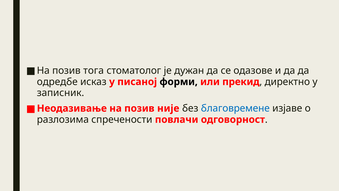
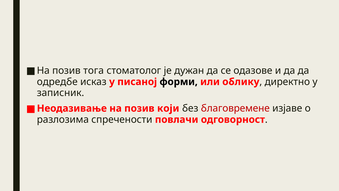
прекид: прекид -> облику (241, 82)
није: није -> који (168, 108)
благовремене colour: blue -> red (235, 108)
